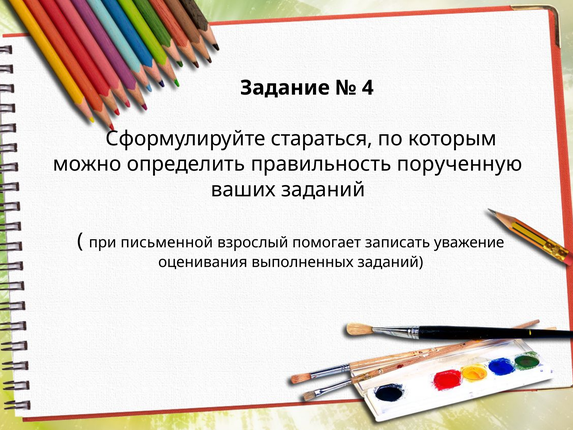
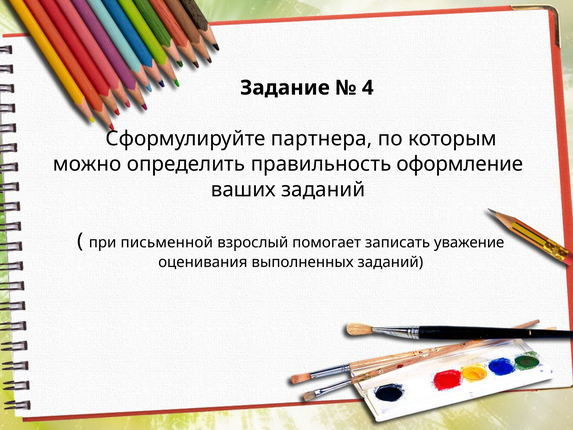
стараться: стараться -> партнера (322, 139)
порученную: порученную -> оформление (460, 164)
